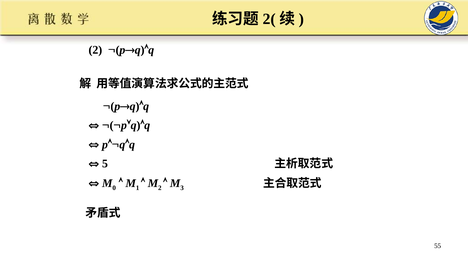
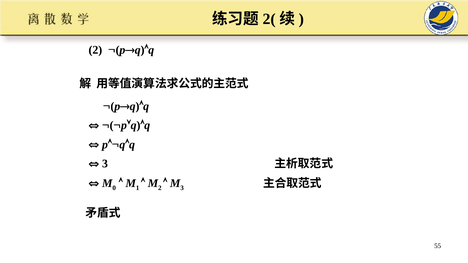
5: 5 -> 3 (105, 164)
